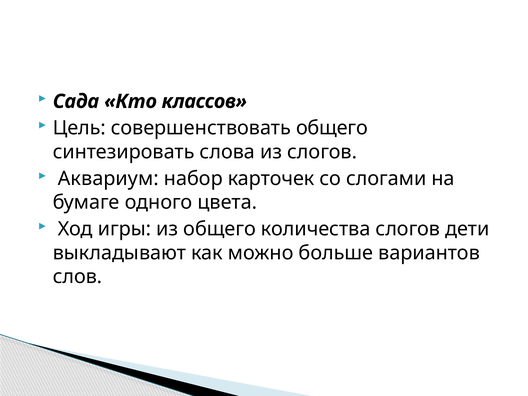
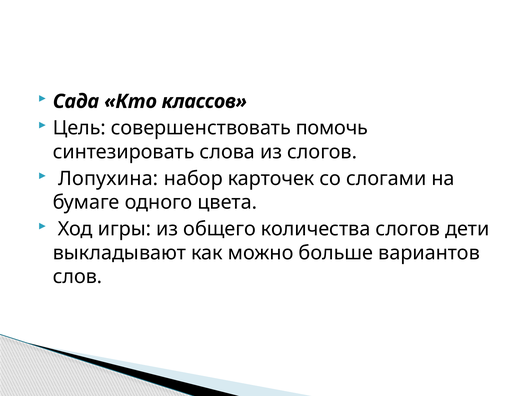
совершенствовать общего: общего -> помочь (332, 128)
Аквариум: Аквариум -> Лопухина (108, 179)
